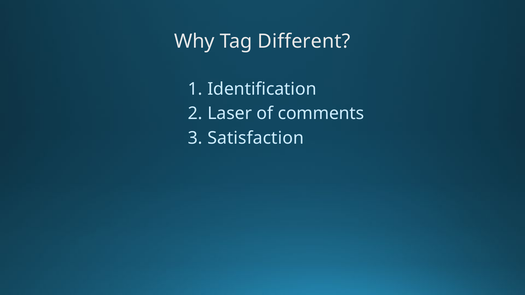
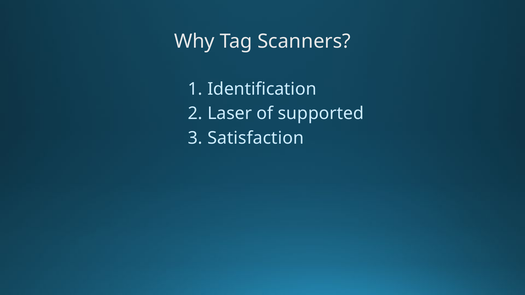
Different: Different -> Scanners (304, 41)
comments: comments -> supported (321, 114)
